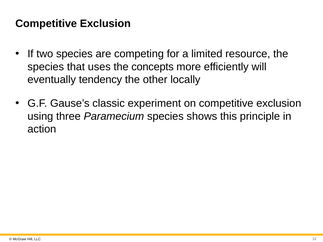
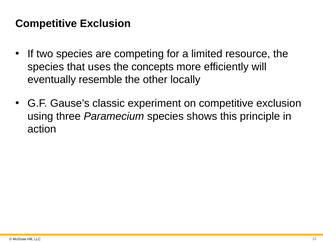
tendency: tendency -> resemble (101, 80)
